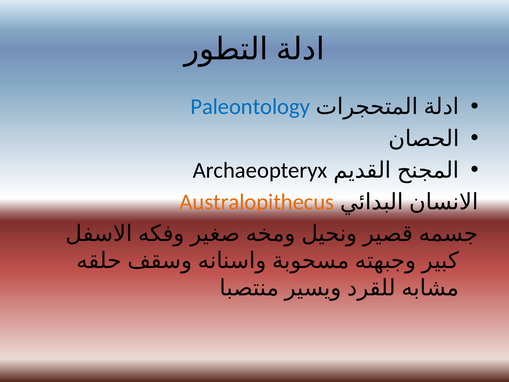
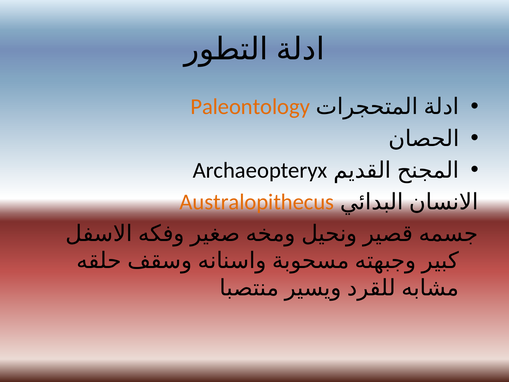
Paleontology colour: blue -> orange (250, 107)
